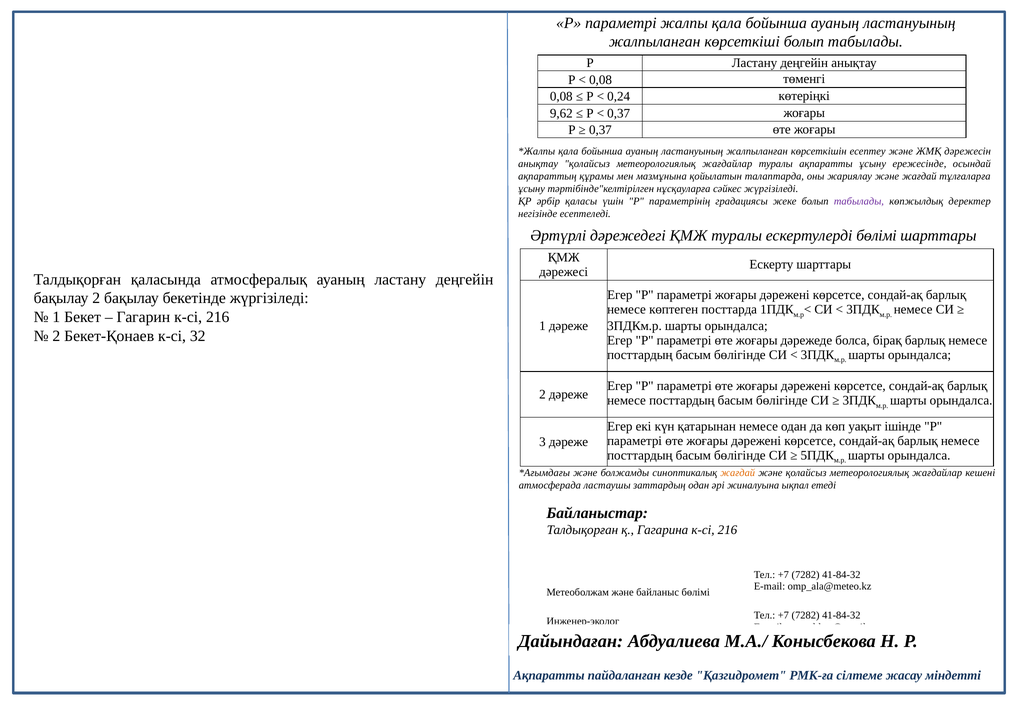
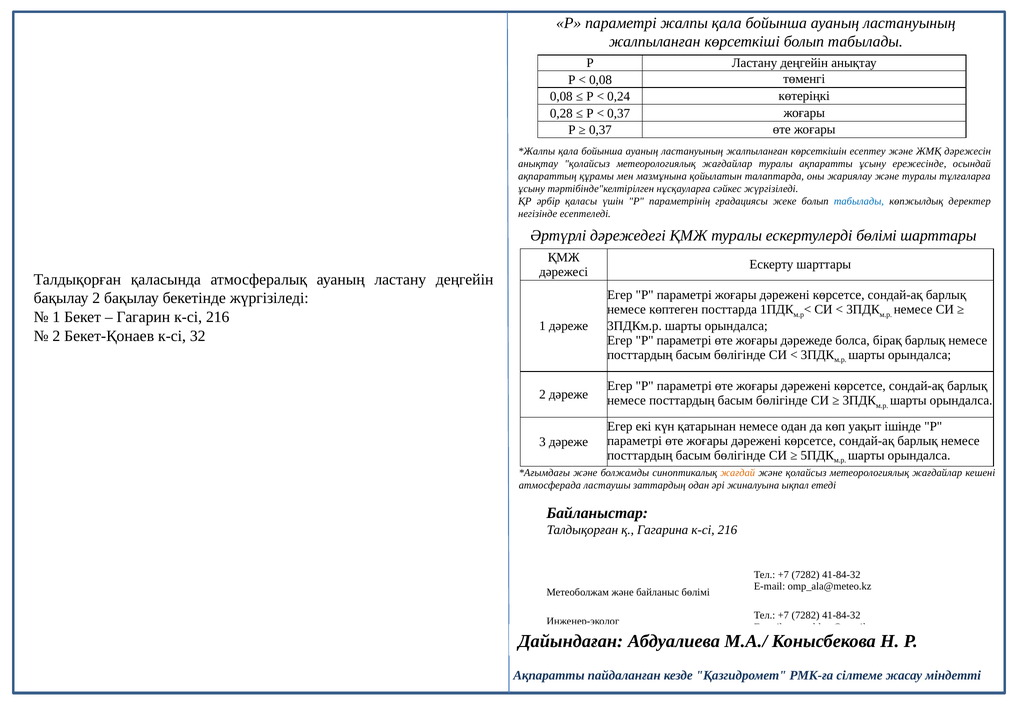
9,62: 9,62 -> 0,28 (561, 113)
және жағдай: жағдай -> туралы (919, 176)
табылады colour: purple -> blue (859, 201)
